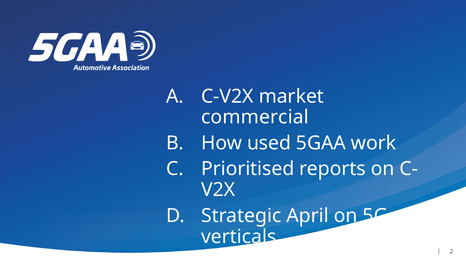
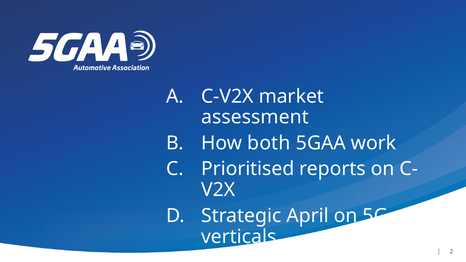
commercial: commercial -> assessment (255, 117)
used: used -> both (269, 143)
